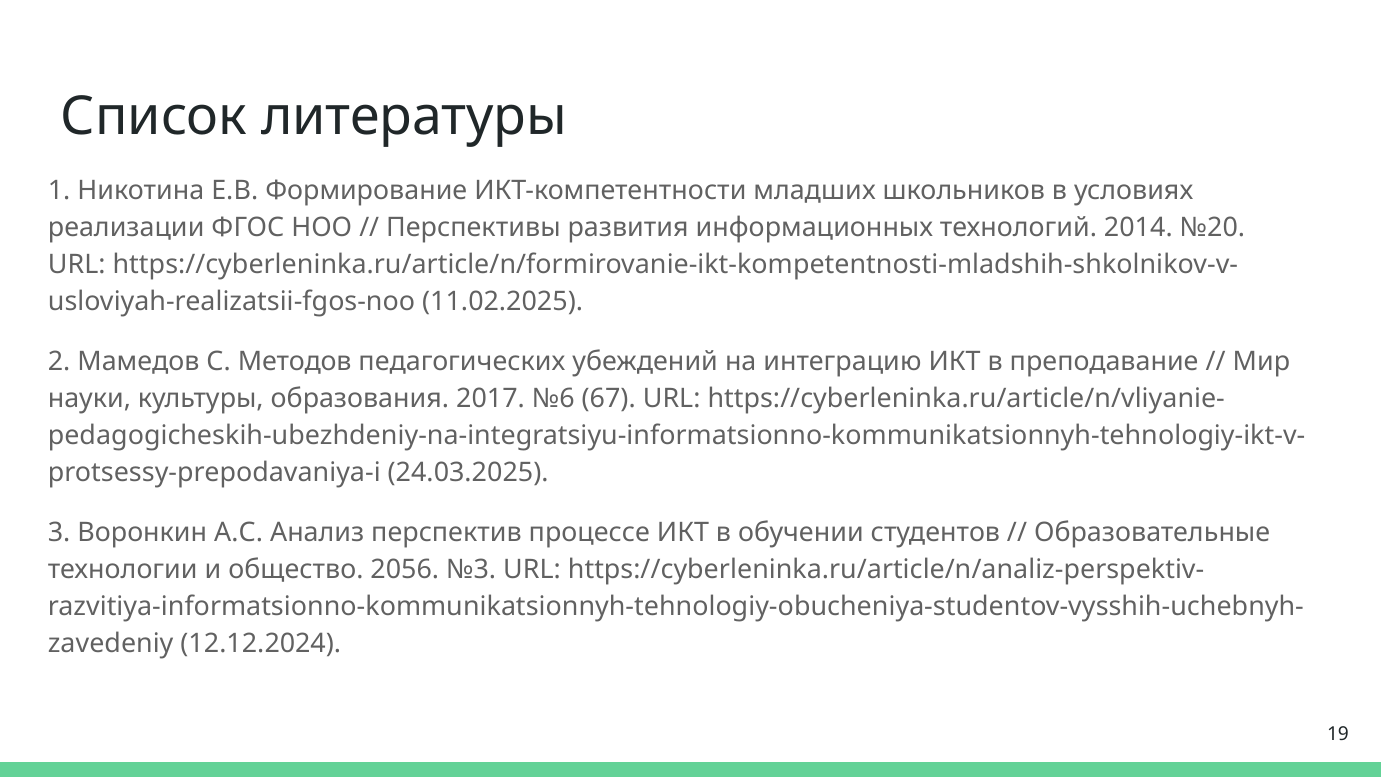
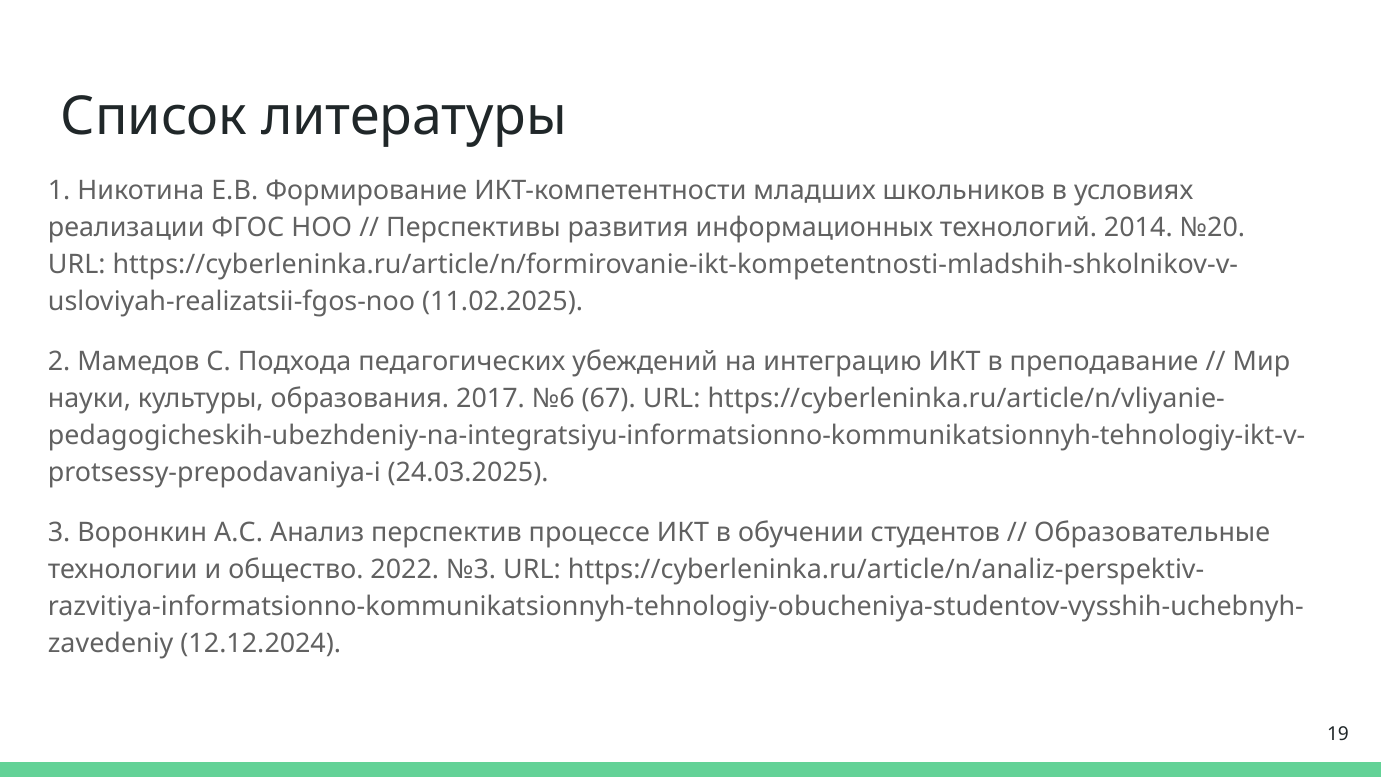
Методов: Методов -> Подхода (295, 361)
2056: 2056 -> 2022 (405, 570)
